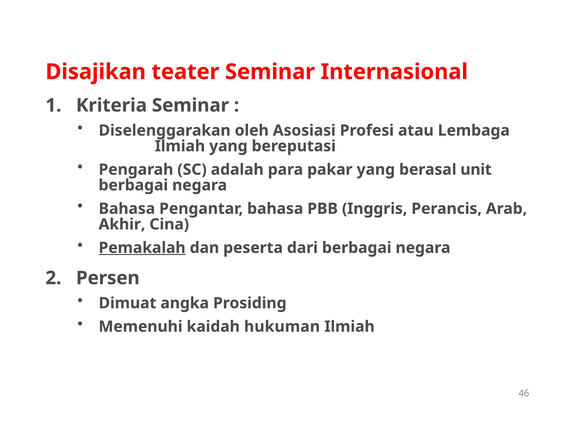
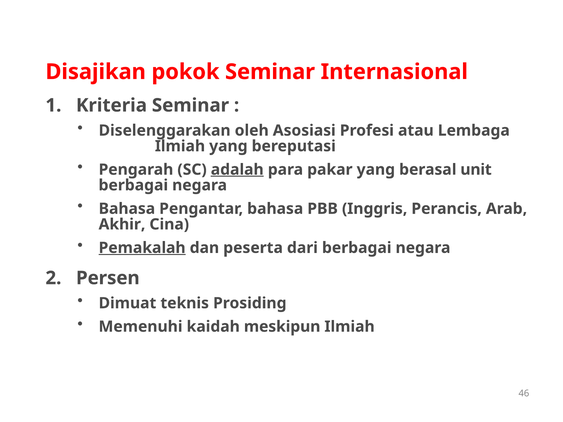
teater: teater -> pokok (185, 72)
adalah underline: none -> present (237, 170)
angka: angka -> teknis (185, 303)
hukuman: hukuman -> meskipun (282, 327)
